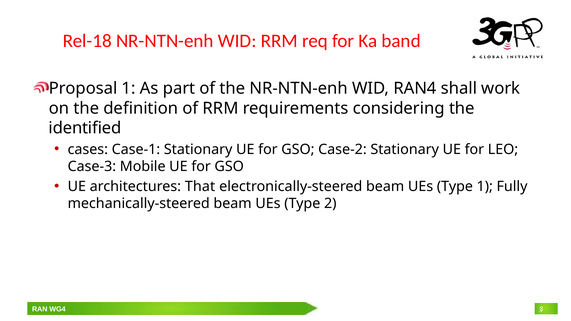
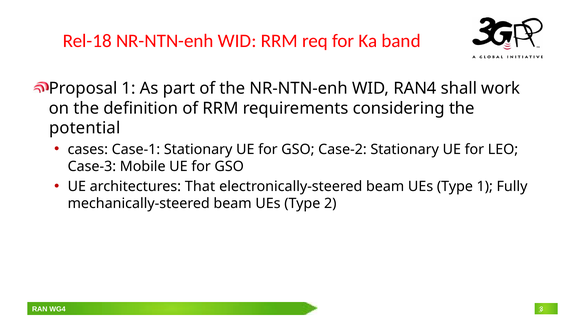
identified: identified -> potential (85, 128)
